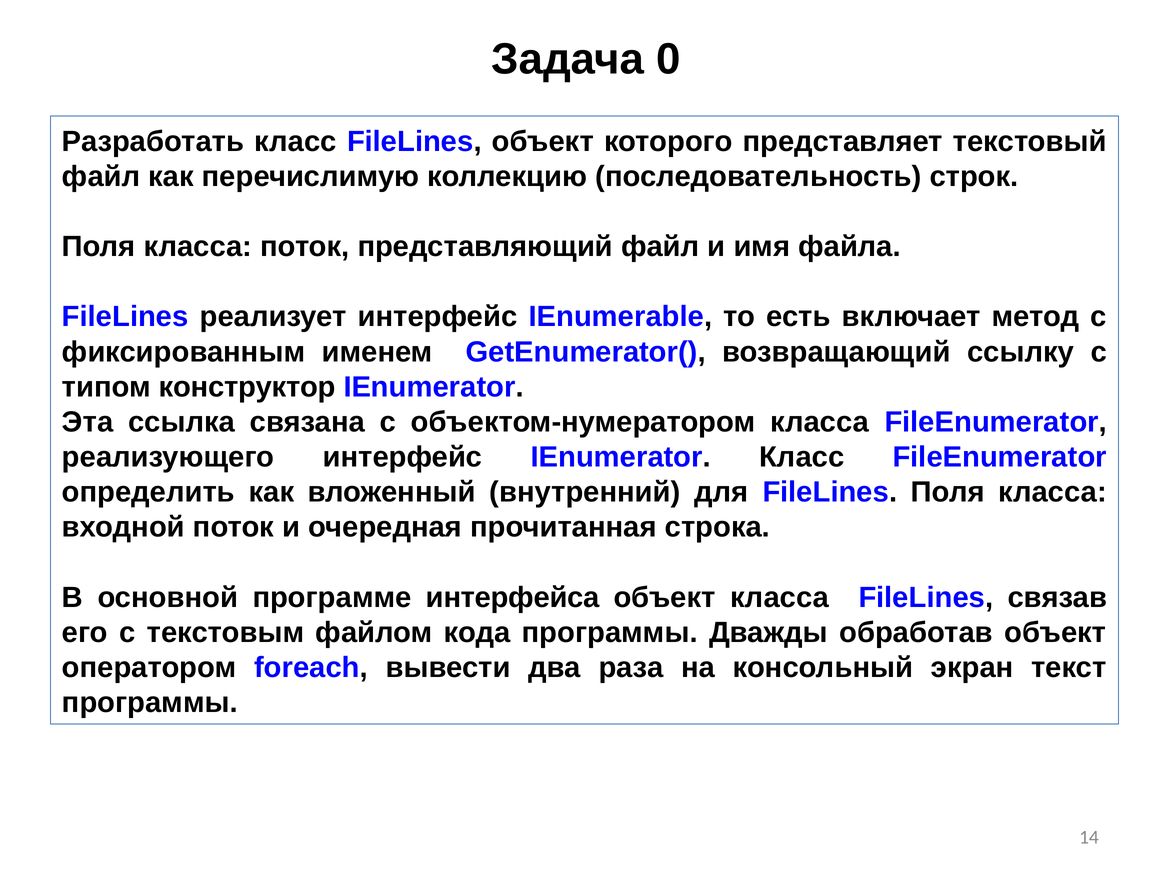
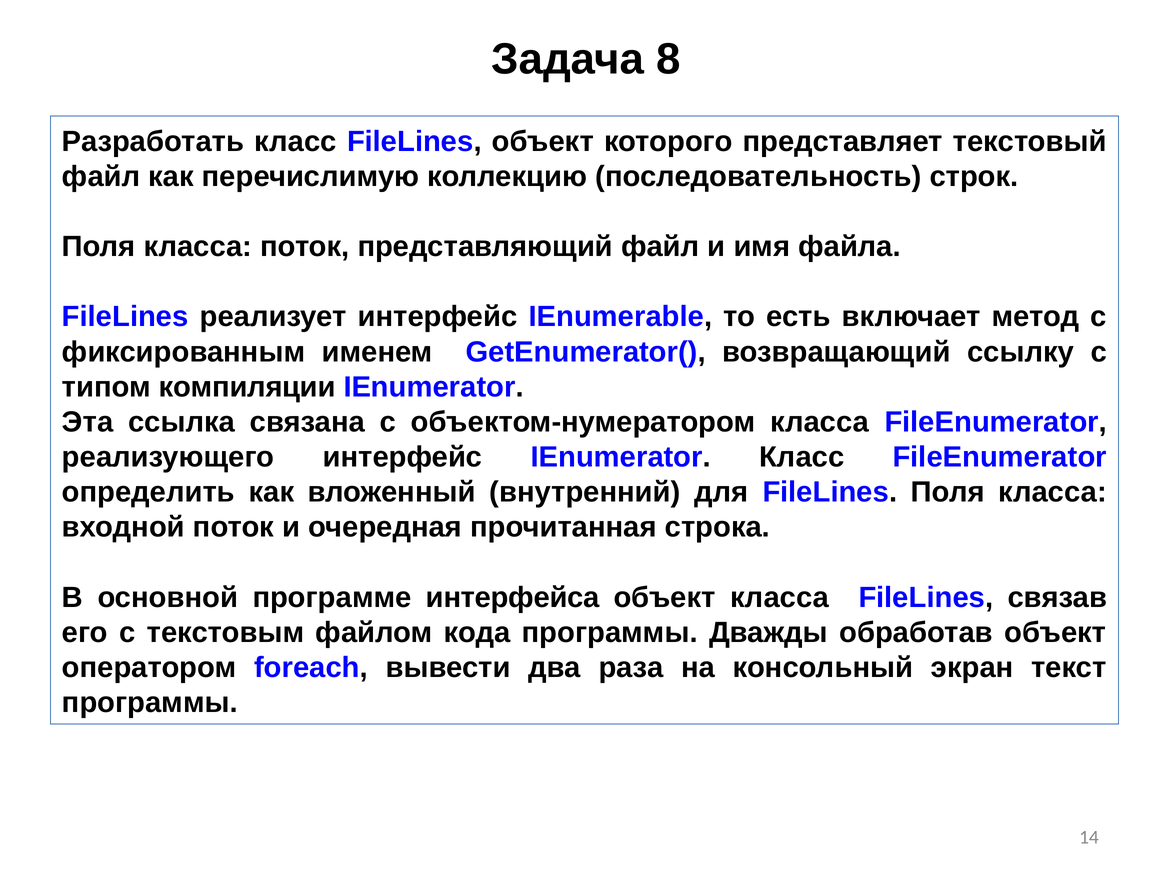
0: 0 -> 8 (668, 59)
конструктор: конструктор -> компиляции (247, 387)
